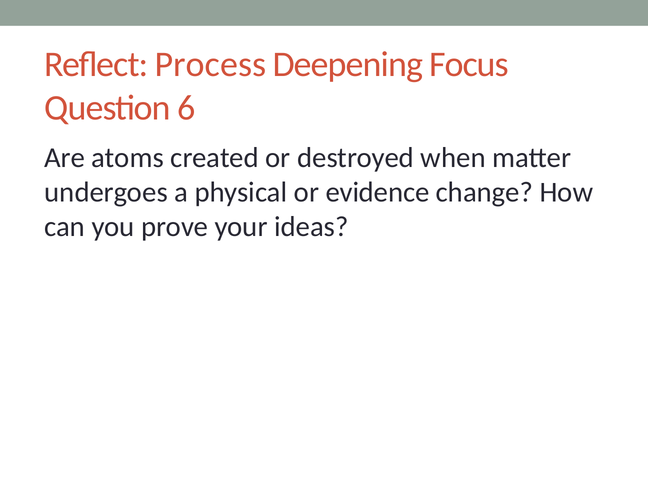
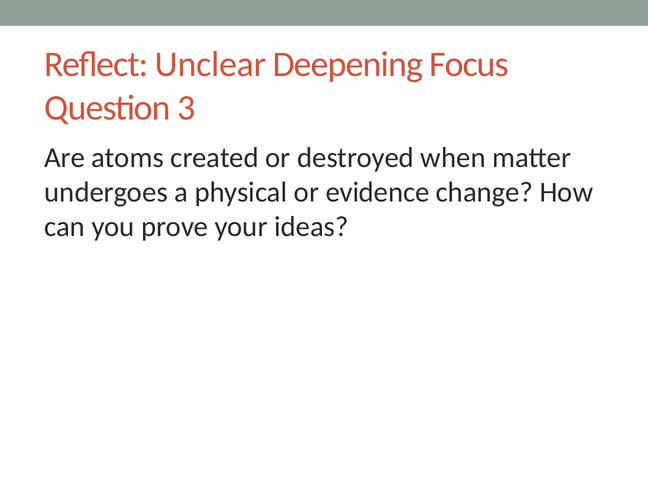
Process: Process -> Unclear (211, 65)
6: 6 -> 3 (186, 108)
